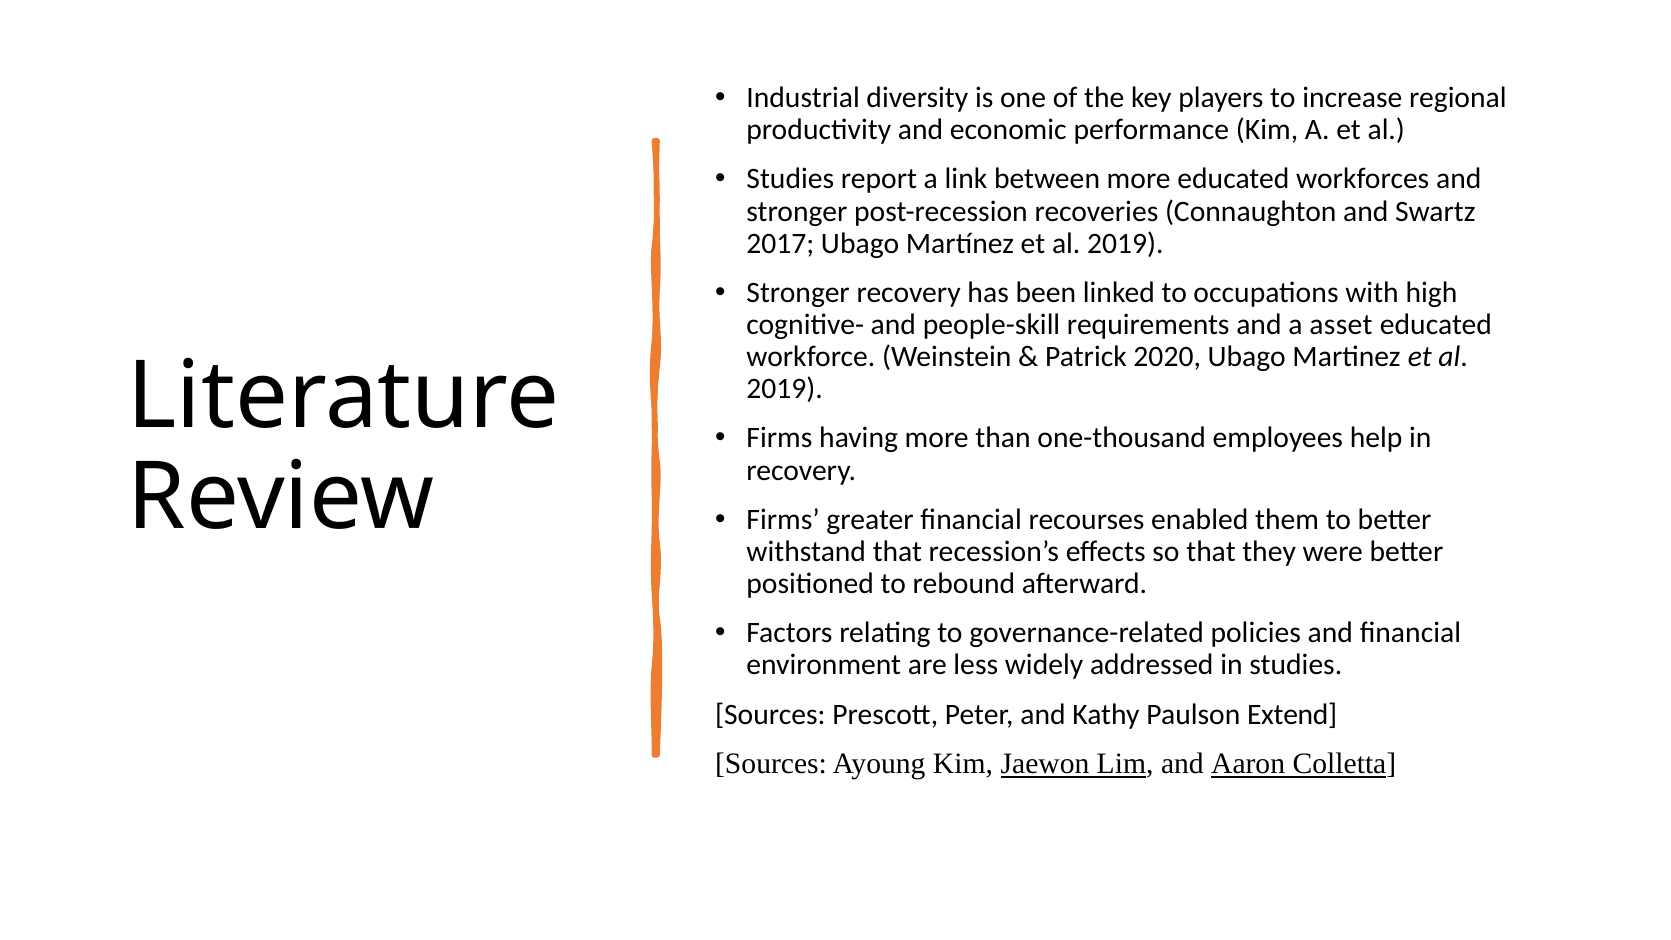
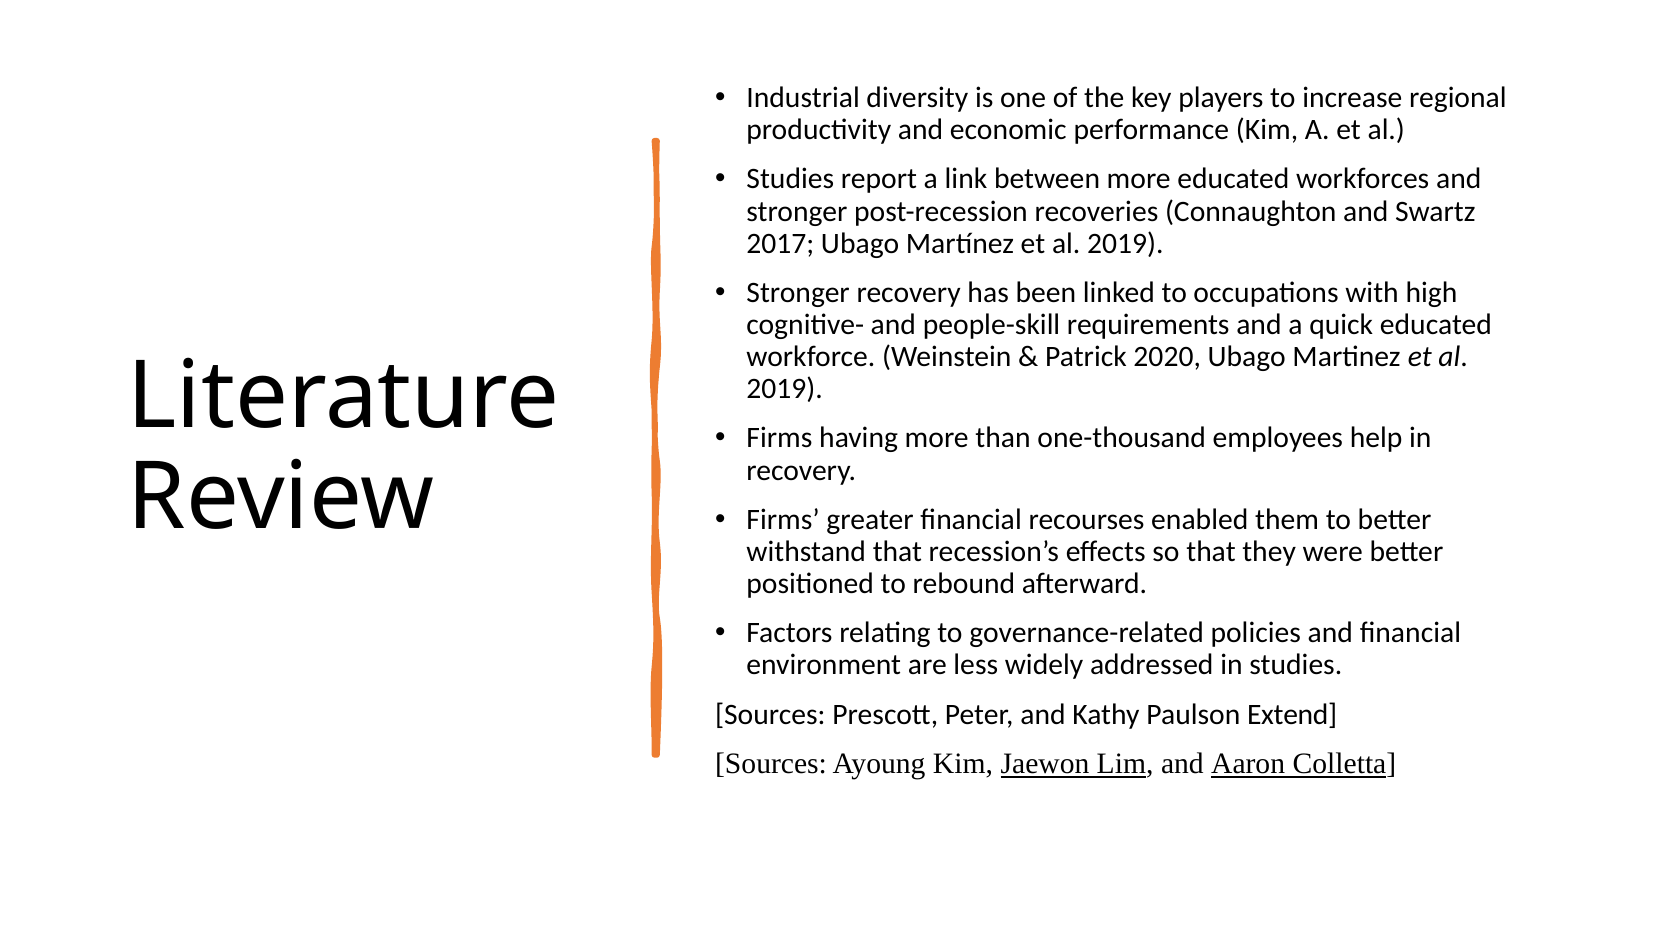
asset: asset -> quick (1341, 325)
